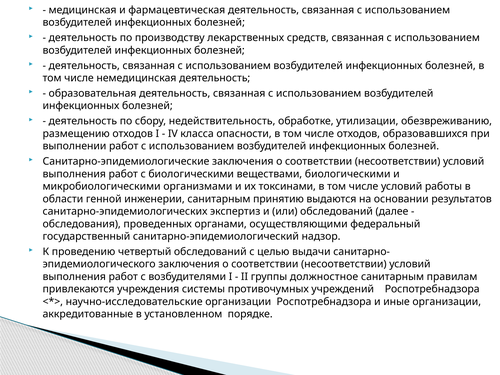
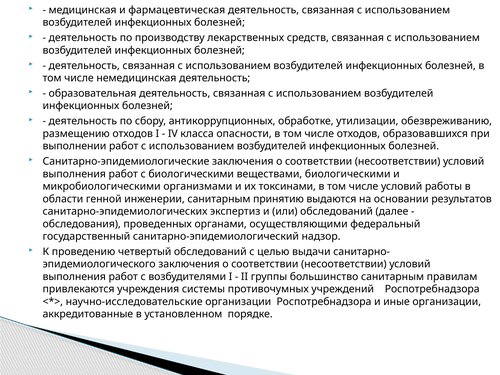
недействительность: недействительность -> антикоррупционных (222, 121)
должностное: должностное -> большинство (324, 277)
